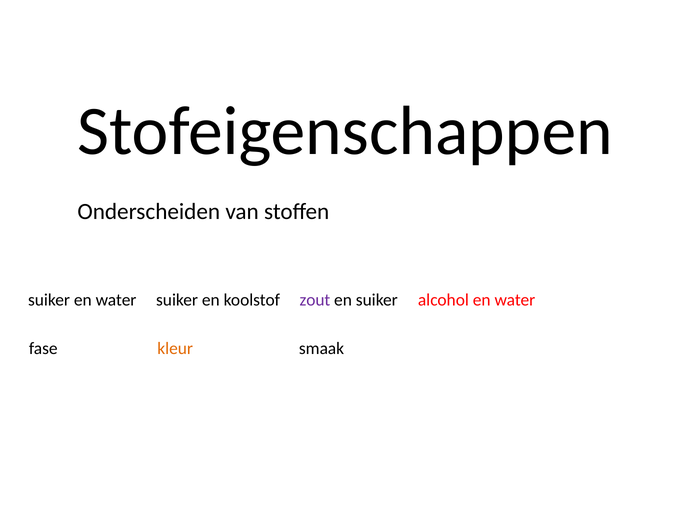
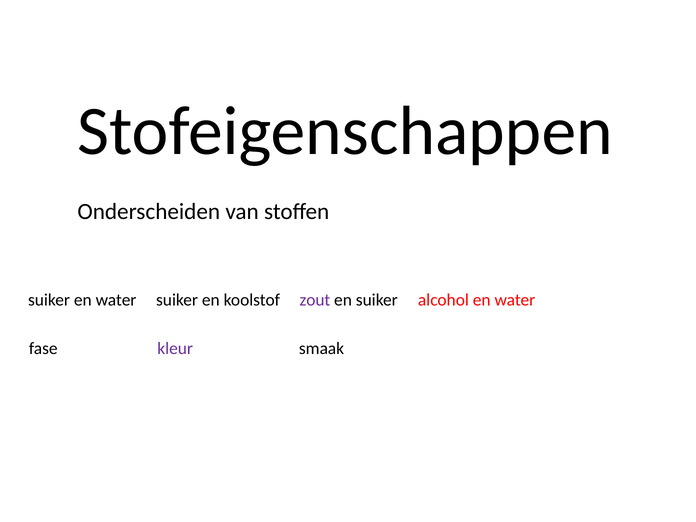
kleur colour: orange -> purple (175, 349)
